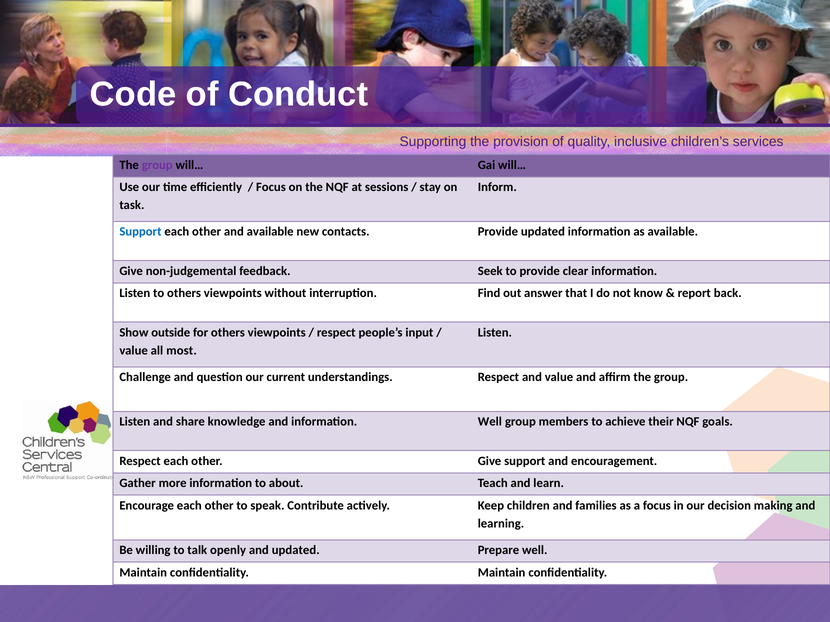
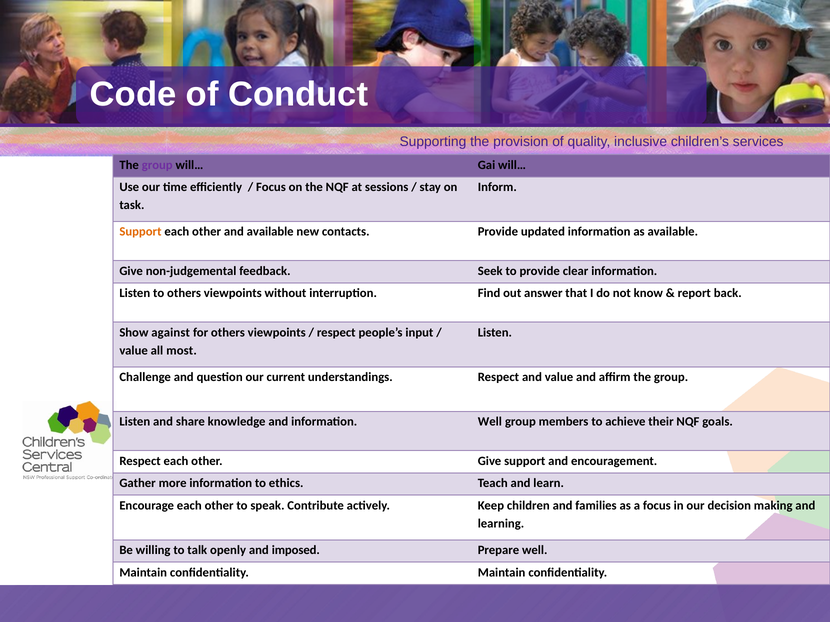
Support colour: blue -> orange (140, 232)
outside: outside -> against (171, 333)
about: about -> ethics (286, 484)
and updated: updated -> imposed (296, 551)
